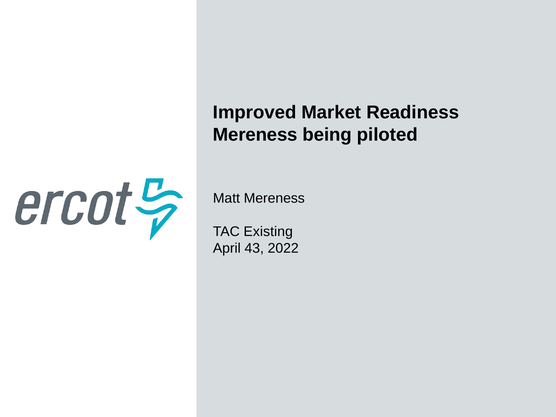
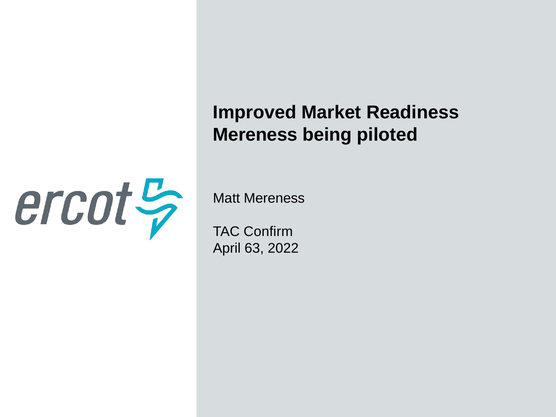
Existing: Existing -> Confirm (268, 232)
43: 43 -> 63 (254, 248)
